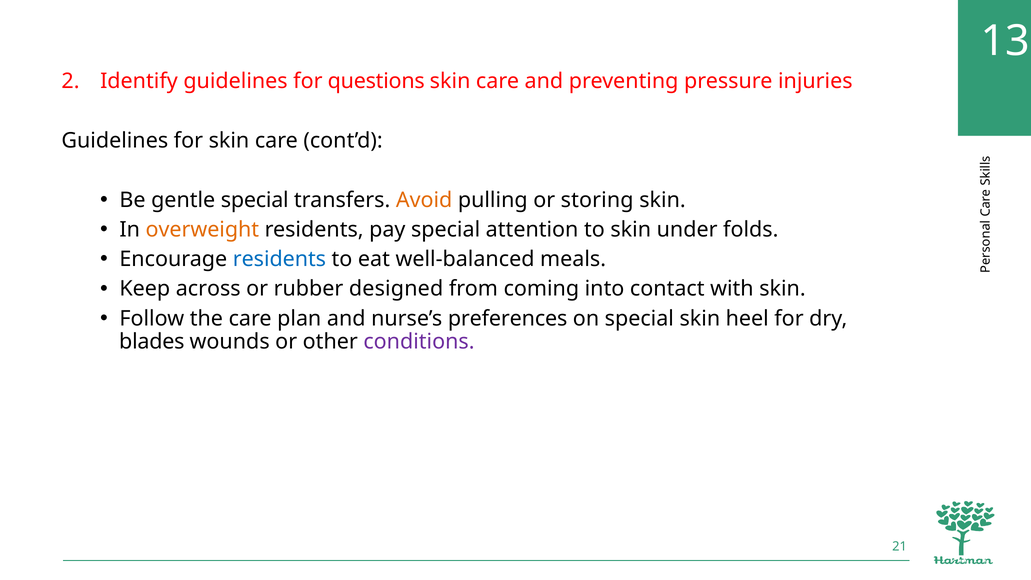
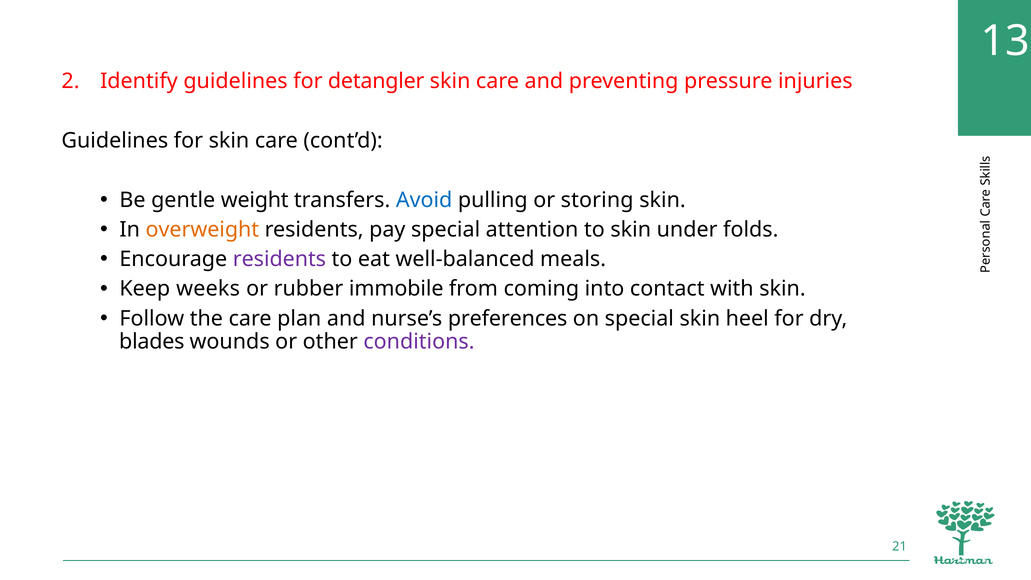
questions: questions -> detangler (376, 81)
gentle special: special -> weight (255, 200)
Avoid colour: orange -> blue (424, 200)
residents colour: blue -> purple (279, 259)
across: across -> weeks (208, 289)
designed: designed -> immobile (396, 289)
